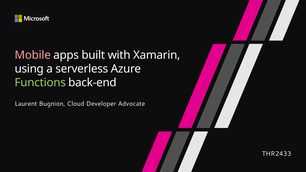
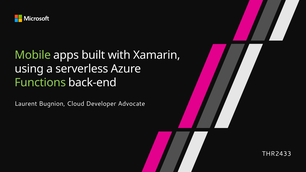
Mobile colour: pink -> light green (33, 55)
